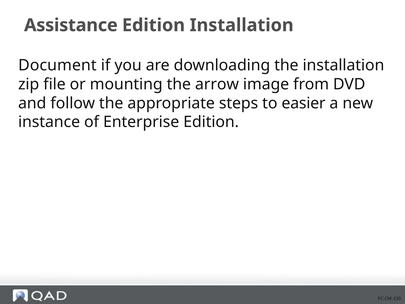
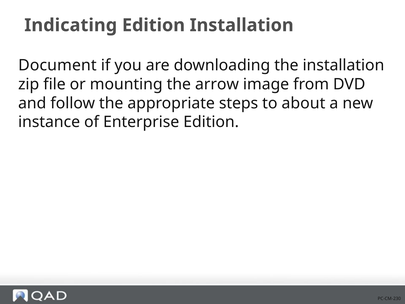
Assistance: Assistance -> Indicating (71, 25)
easier: easier -> about (303, 103)
